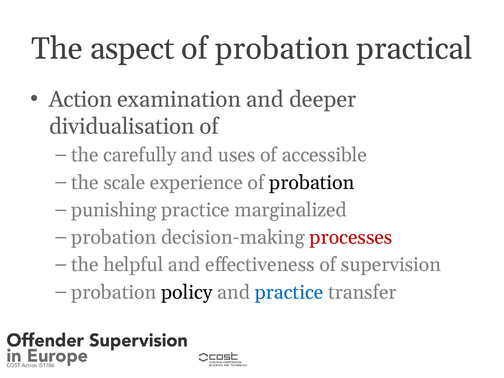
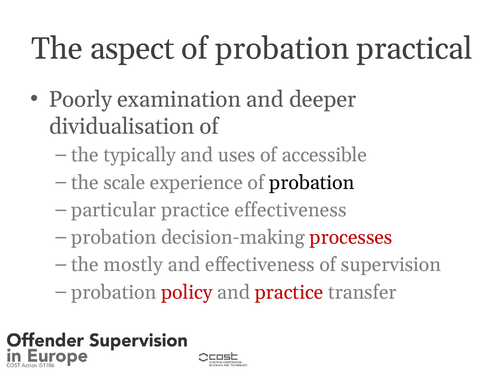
Action: Action -> Poorly (81, 99)
carefully: carefully -> typically (140, 155)
punishing: punishing -> particular (114, 210)
practice marginalized: marginalized -> effectiveness (291, 210)
helpful: helpful -> mostly (133, 265)
policy colour: black -> red (187, 292)
practice colour: blue -> red (289, 292)
